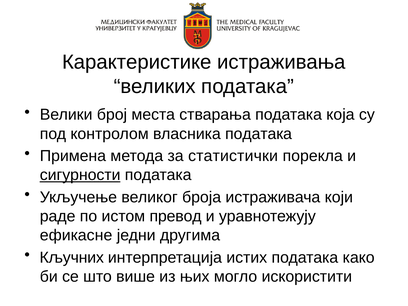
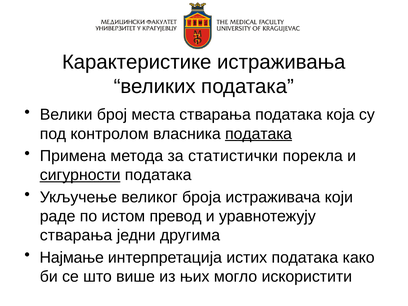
података underline: none -> present (259, 134)
ефикасне: ефикасне -> стварања (76, 235)
Кључних: Кључних -> Најмање (72, 258)
